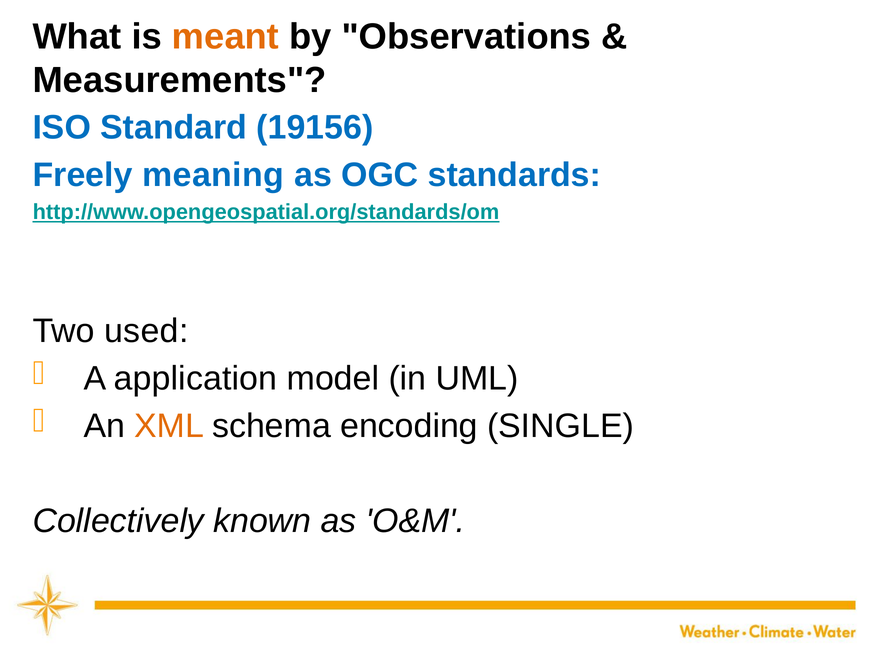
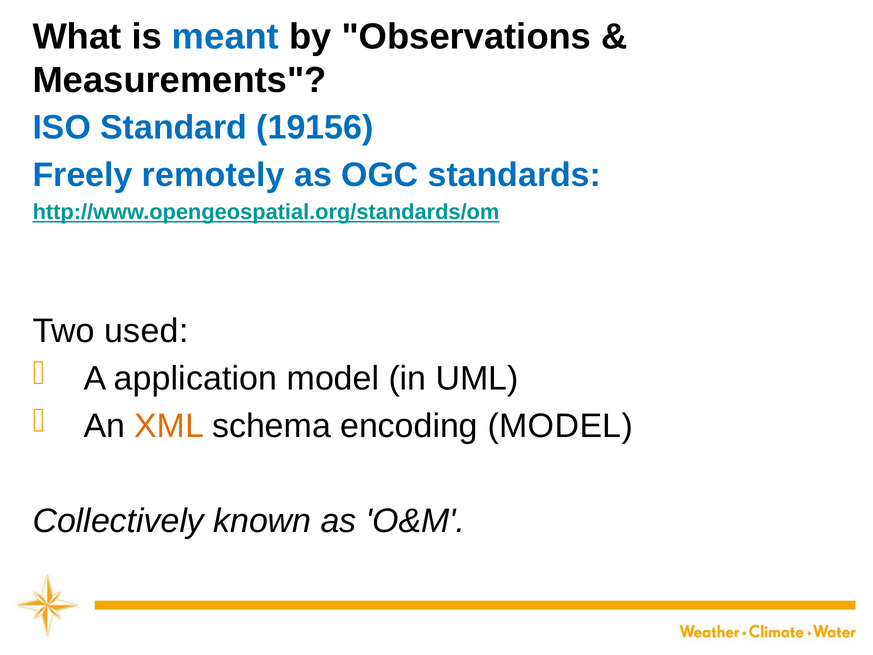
meant colour: orange -> blue (226, 37)
meaning: meaning -> remotely (213, 175)
encoding SINGLE: SINGLE -> MODEL (560, 426)
